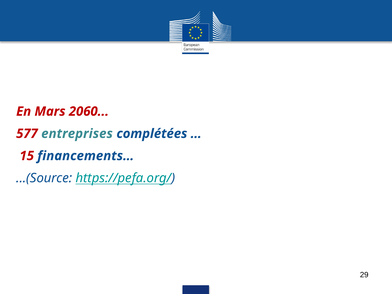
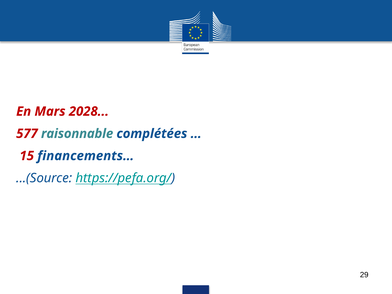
2060: 2060 -> 2028 (89, 111)
entreprises: entreprises -> raisonnable (77, 134)
